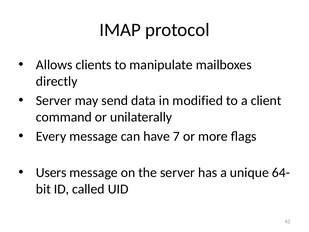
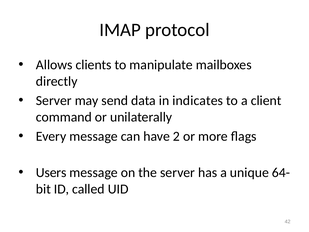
modified: modified -> indicates (198, 101)
7: 7 -> 2 (176, 136)
